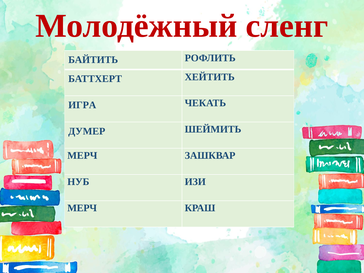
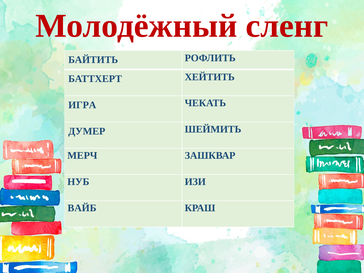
МЕРЧ: МЕРЧ -> ВАЙБ (82, 208)
